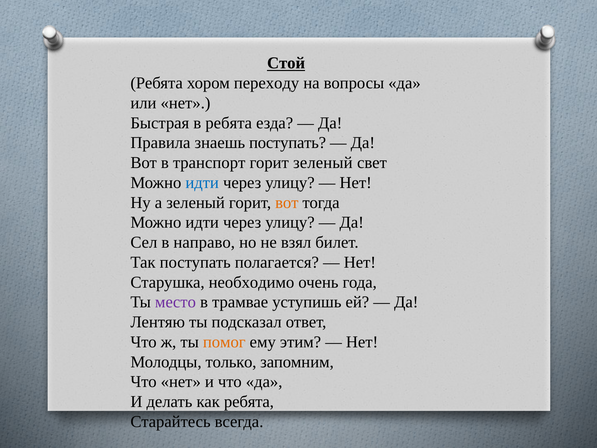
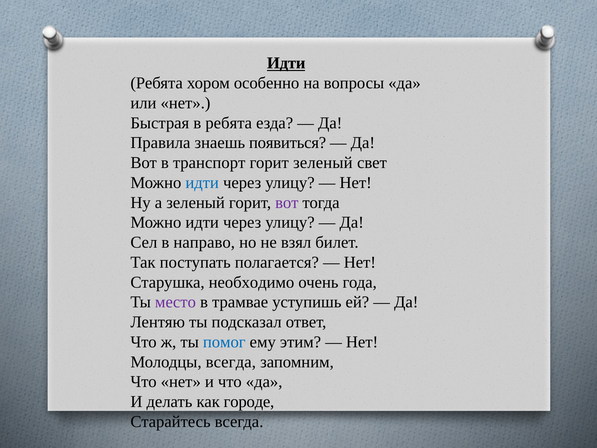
Стой: Стой -> Идти (286, 63)
переходу: переходу -> особенно (267, 83)
знаешь поступать: поступать -> появиться (288, 143)
вот colour: orange -> purple (287, 202)
помог colour: orange -> blue (224, 342)
Молодцы только: только -> всегда (231, 362)
как ребята: ребята -> городе (249, 402)
